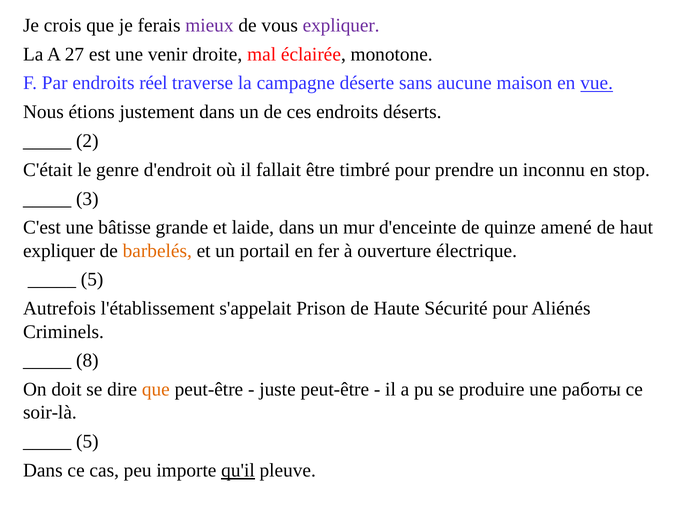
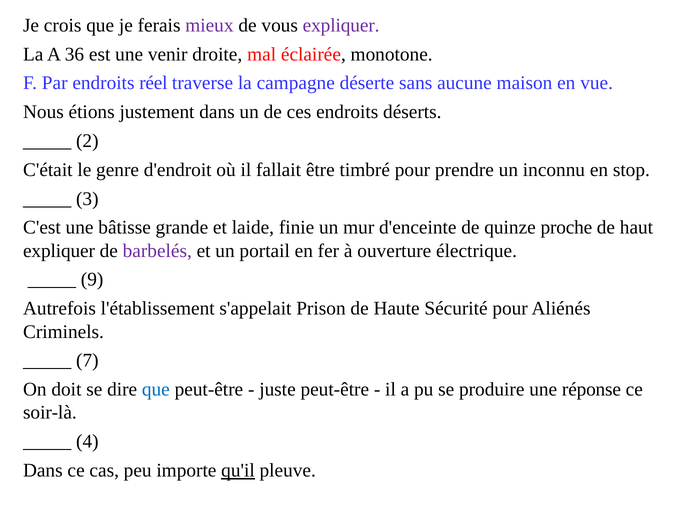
27: 27 -> 36 (74, 54)
vue underline: present -> none (597, 83)
laide dans: dans -> finie (297, 228)
amené: amené -> proche (566, 228)
barbelés colour: orange -> purple (157, 251)
5: 5 -> 9 (92, 280)
8: 8 -> 7 (87, 361)
que colour: orange -> blue (156, 390)
работы: работы -> réponse (591, 390)
5: 5 -> 4 (87, 442)
